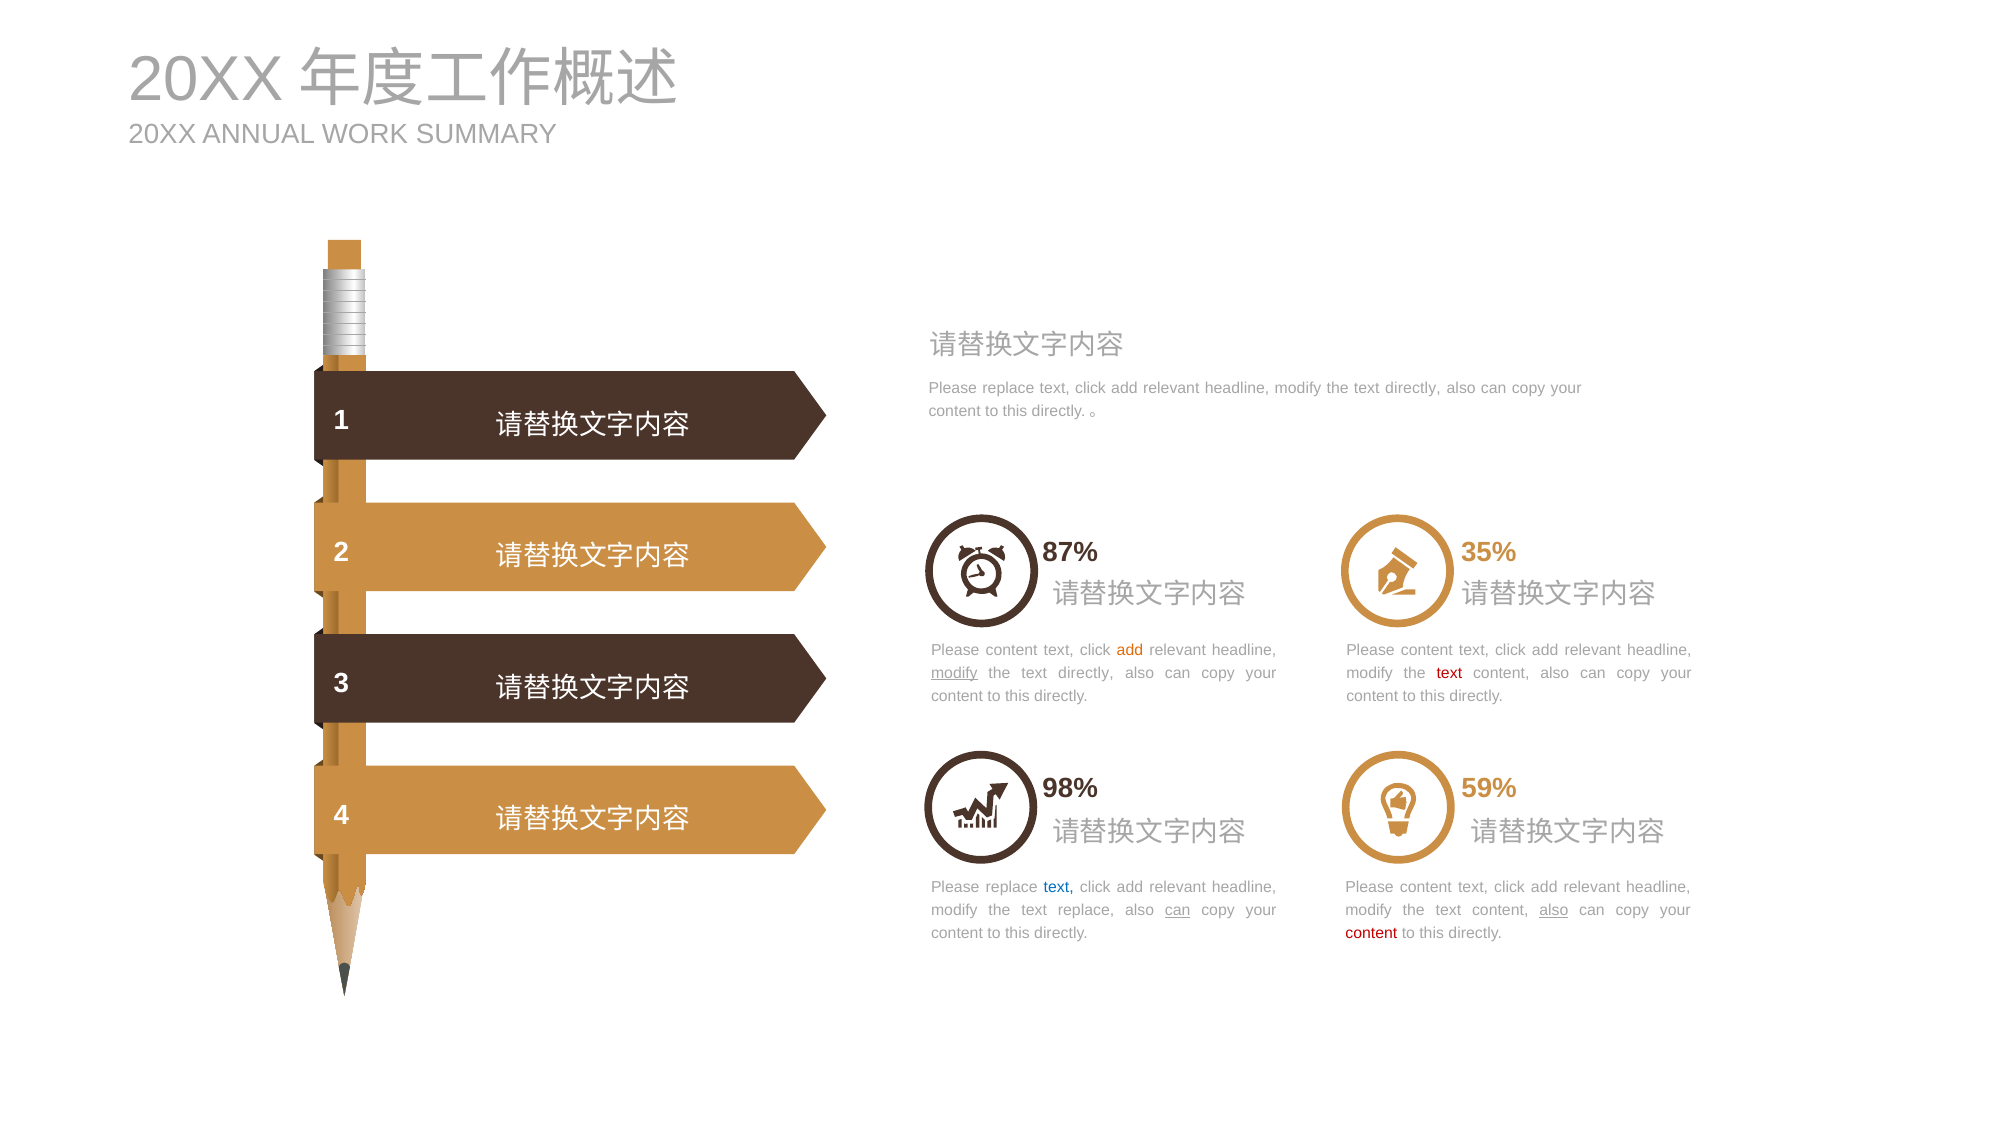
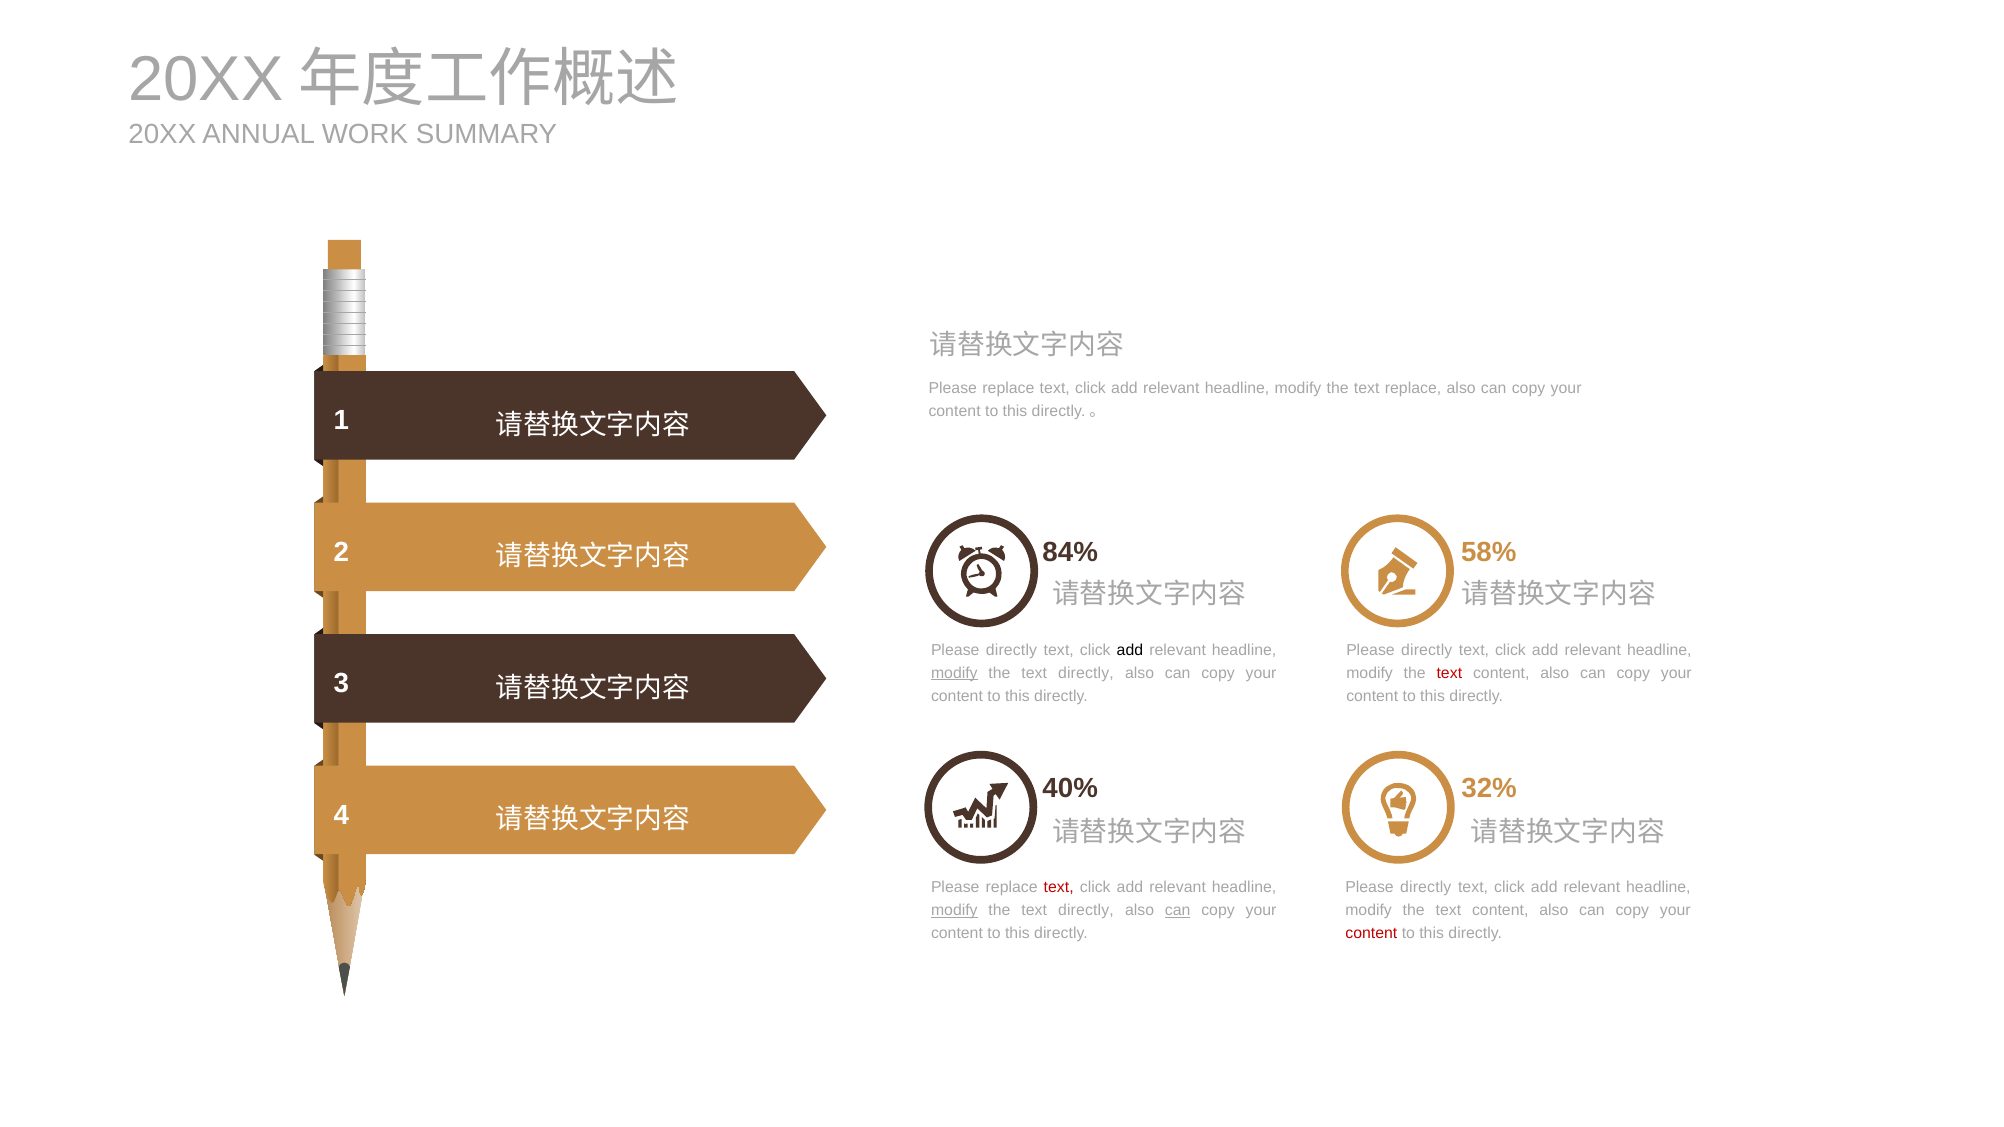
directly: directly -> replace (1413, 388)
87%: 87% -> 84% (1070, 553)
35%: 35% -> 58% (1489, 553)
content: content -> directly (1012, 650)
add colour: orange -> black (1130, 650)
content: content -> directly (1427, 650)
98%: 98% -> 40% (1070, 788)
59%: 59% -> 32% (1489, 788)
text colour: blue -> red (1059, 888)
content: content -> directly (1426, 888)
modify underline: none -> present (954, 911)
replace: replace -> directly (1086, 911)
also underline: present -> none (1554, 911)
